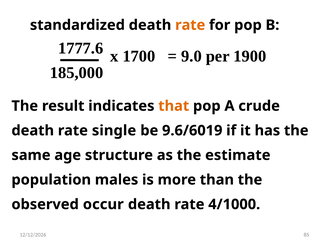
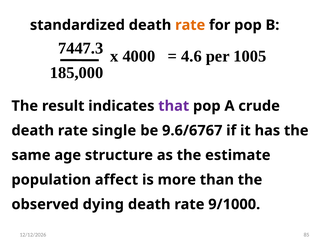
1777.6: 1777.6 -> 7447.3 (81, 48)
1700: 1700 -> 4000 (139, 56)
9.0: 9.0 -> 4.6 (191, 56)
1900: 1900 -> 1005 (250, 56)
that colour: orange -> purple (174, 106)
9.6/6019: 9.6/6019 -> 9.6/6767 (192, 131)
males: males -> affect (116, 180)
occur: occur -> dying (103, 205)
4/1000: 4/1000 -> 9/1000 (234, 205)
